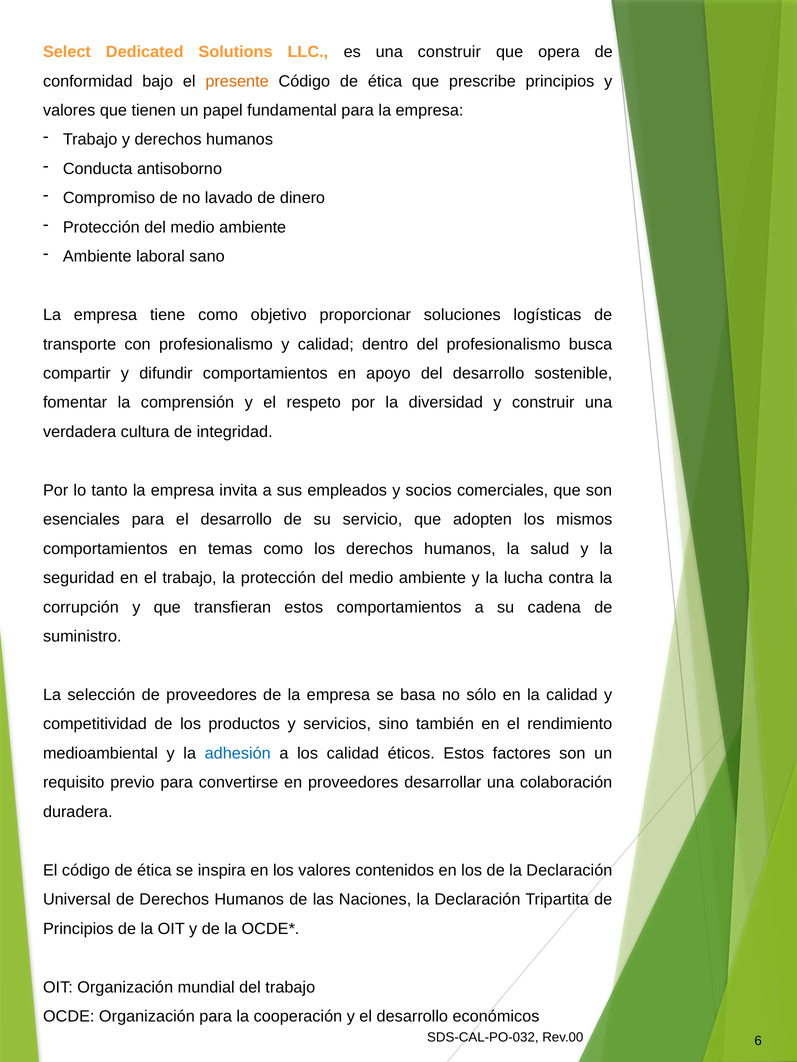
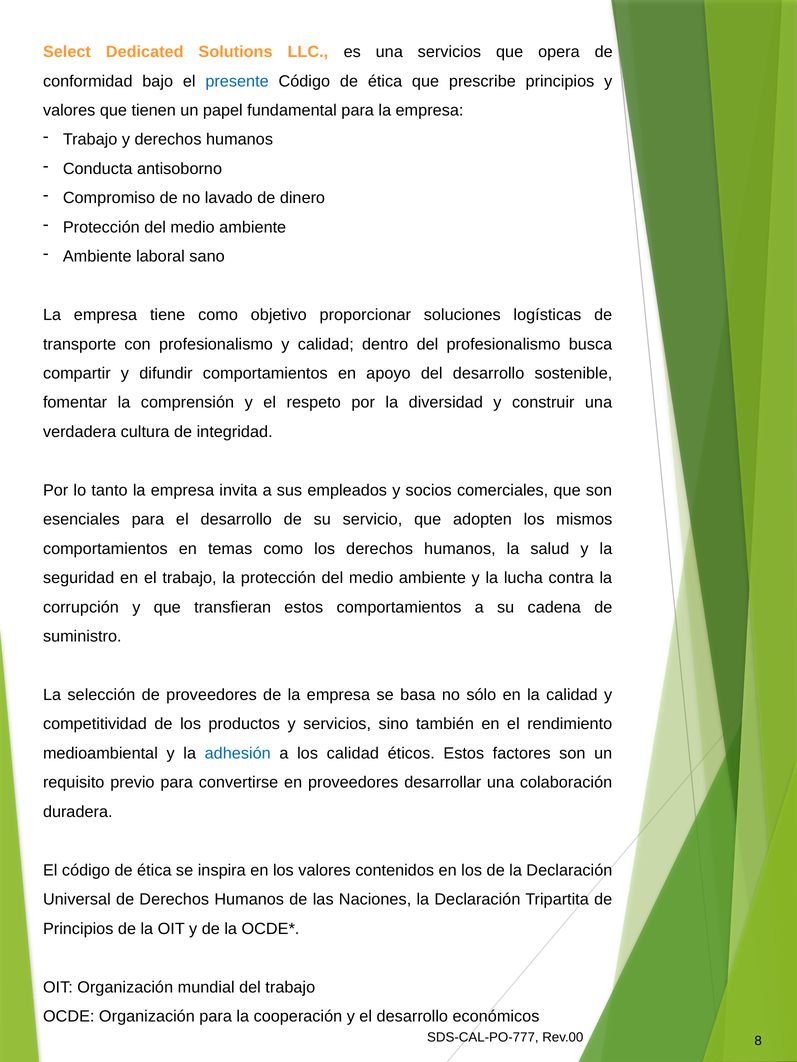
una construir: construir -> servicios (449, 52)
presente colour: orange -> blue (237, 81)
SDS-CAL-PO-032: SDS-CAL-PO-032 -> SDS-CAL-PO-777 (483, 1038)
6: 6 -> 8 (758, 1042)
